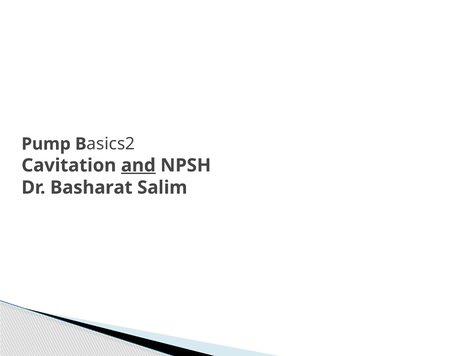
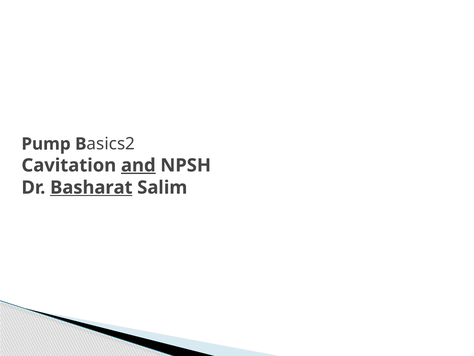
Basharat underline: none -> present (91, 187)
